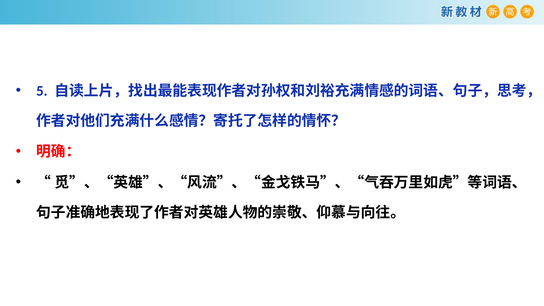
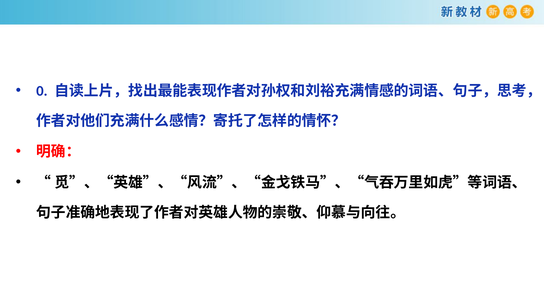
5: 5 -> 0 (42, 91)
